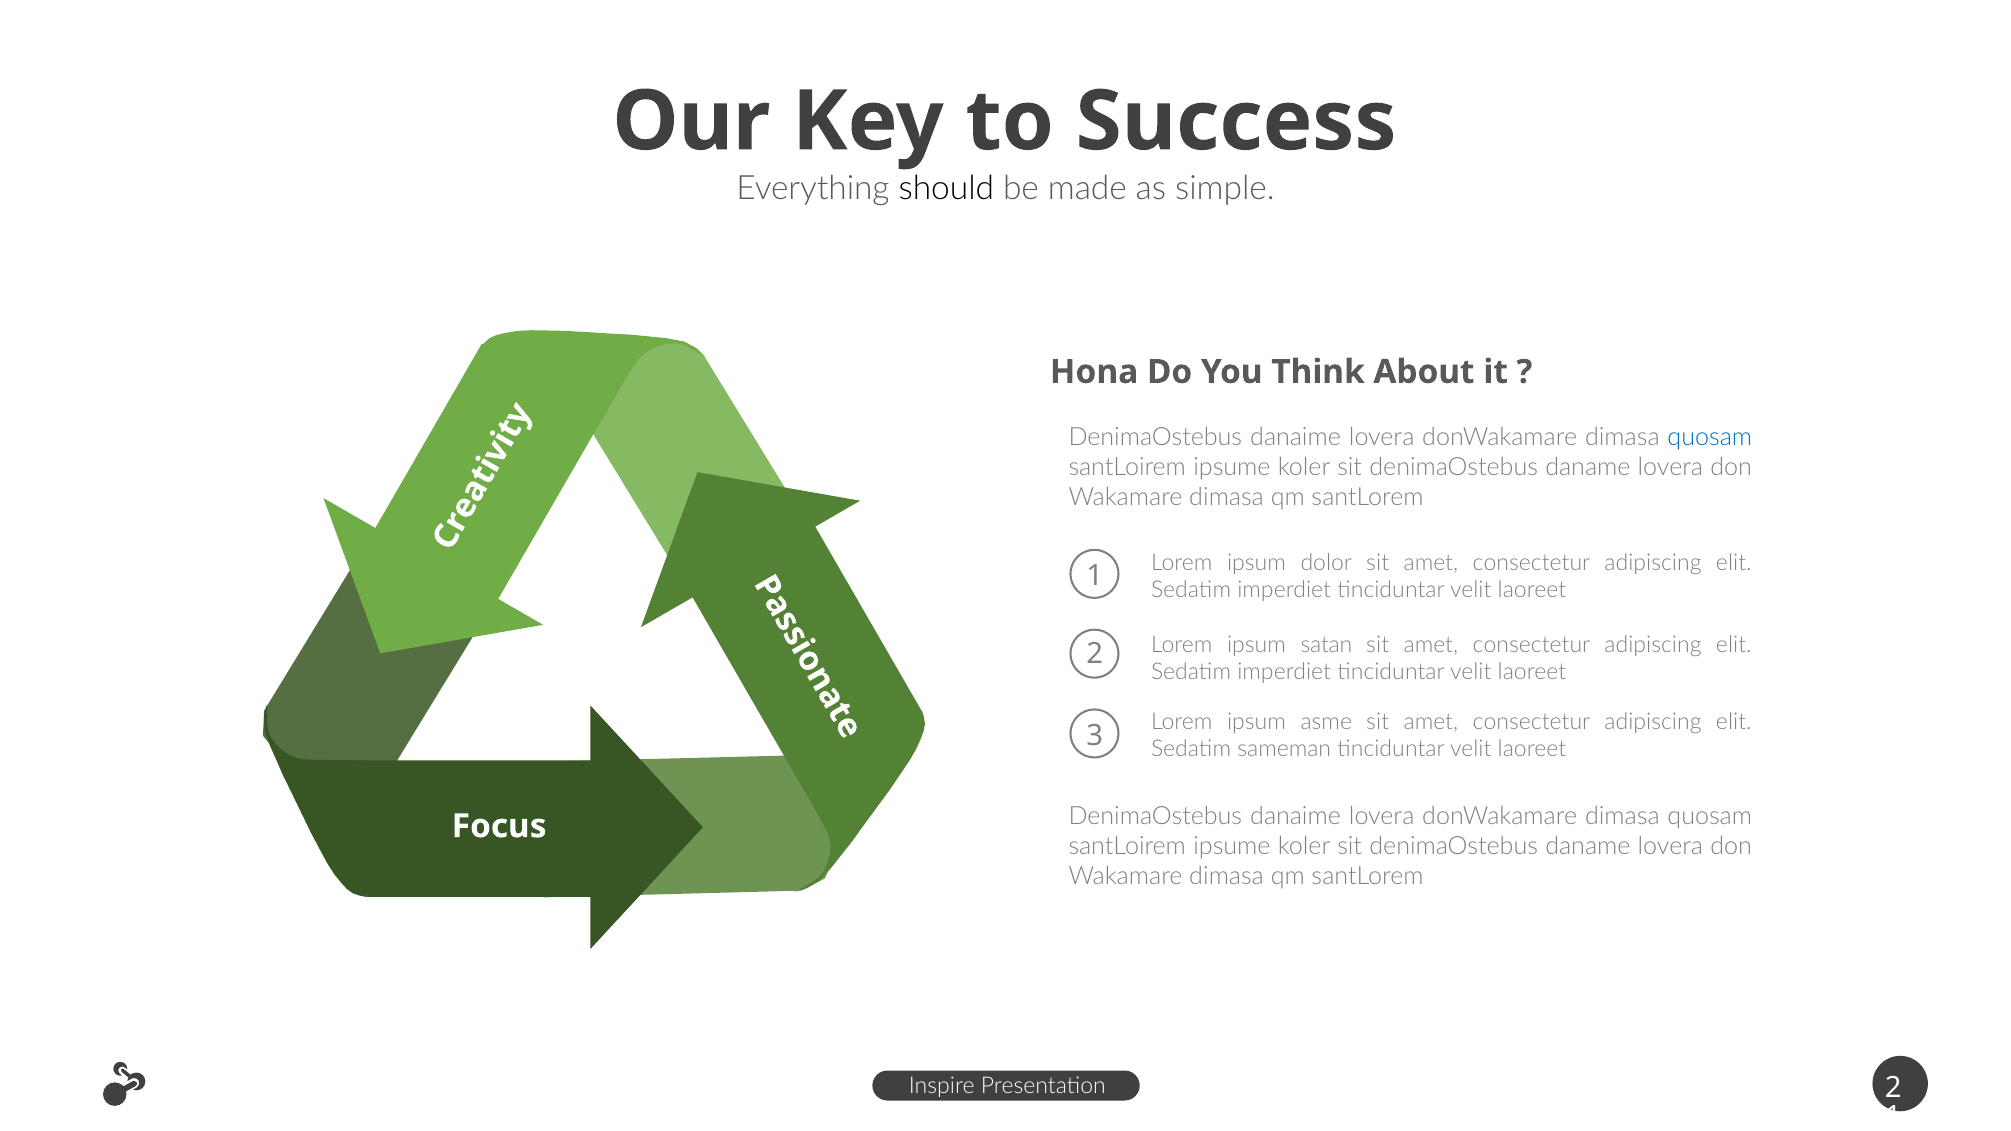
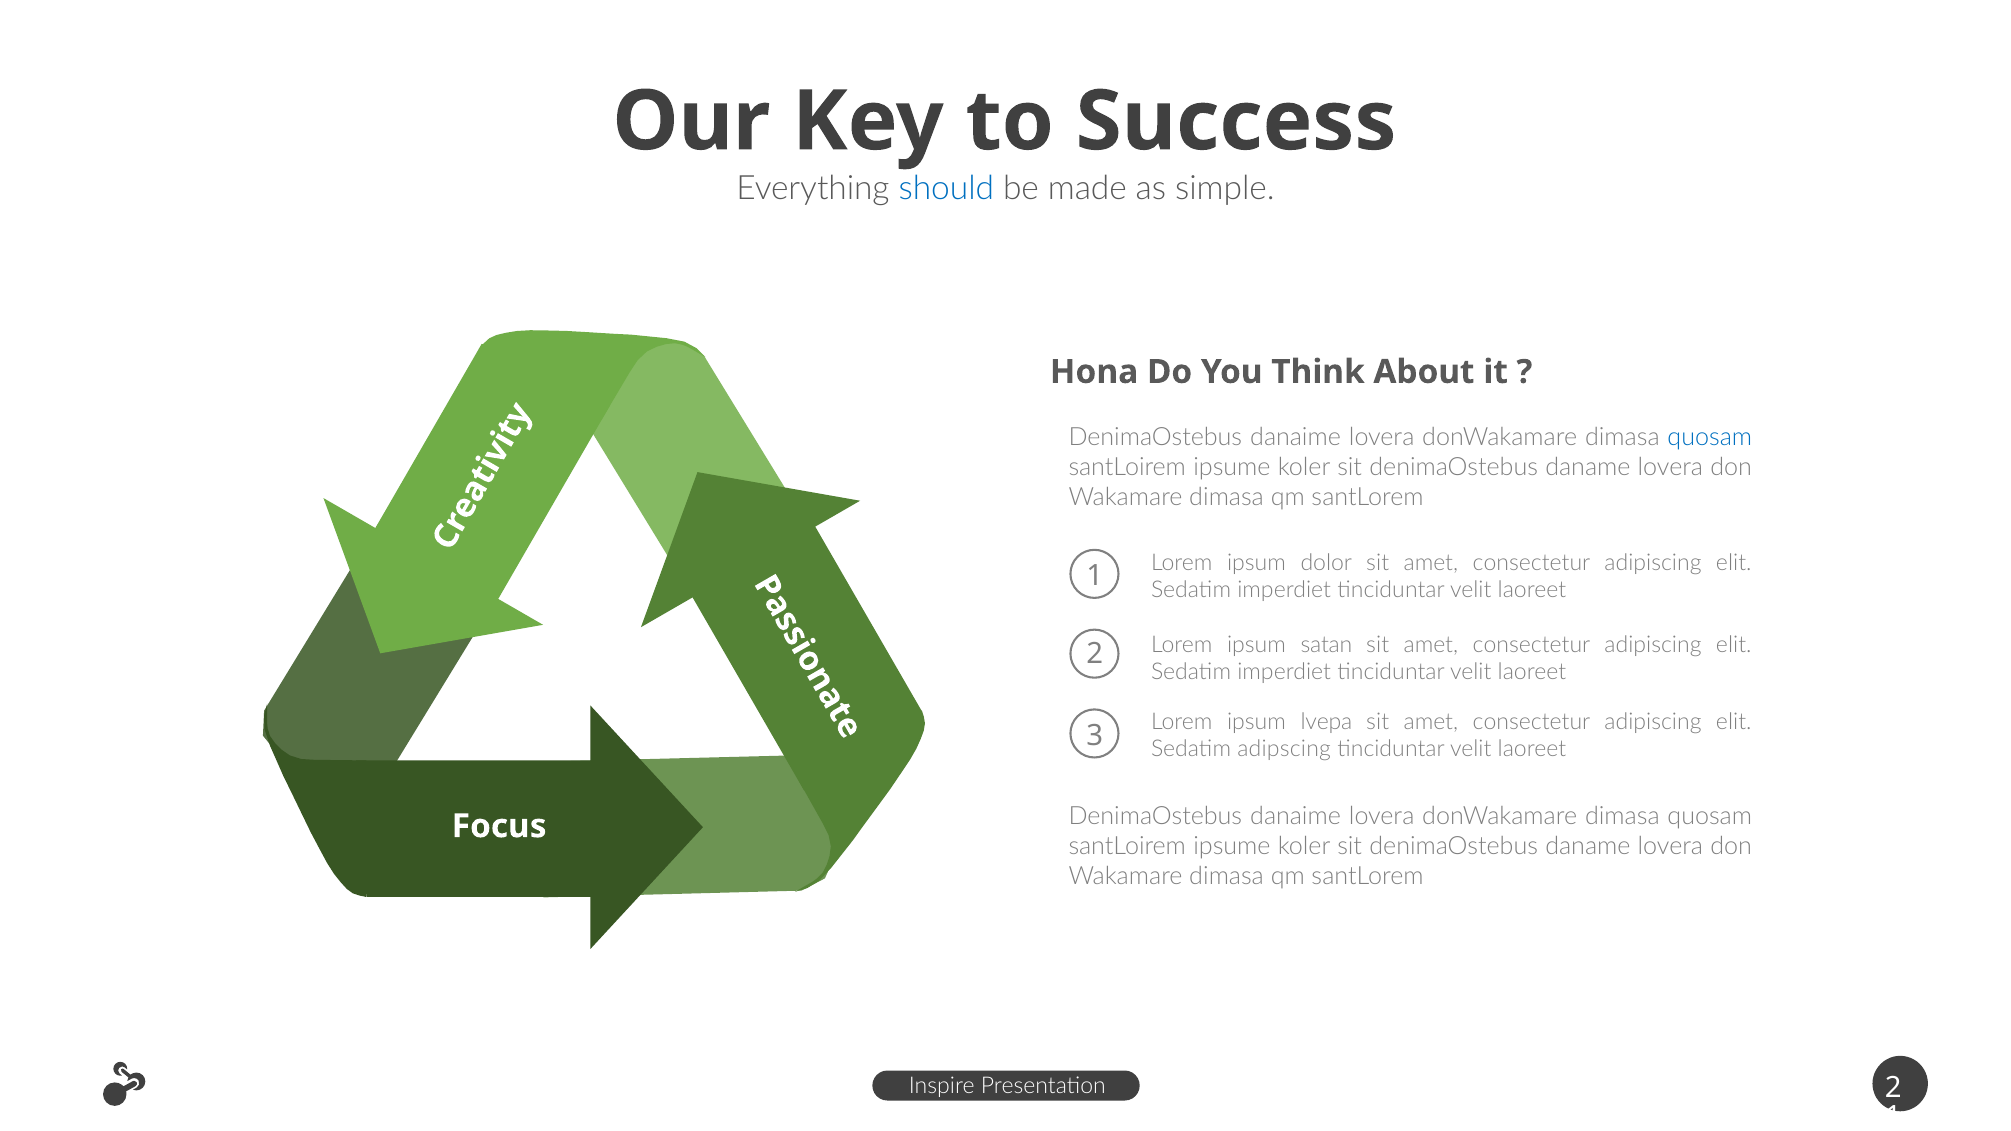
should colour: black -> blue (946, 189)
asme: asme -> lvepa (1326, 722)
sameman: sameman -> adipscing (1284, 749)
